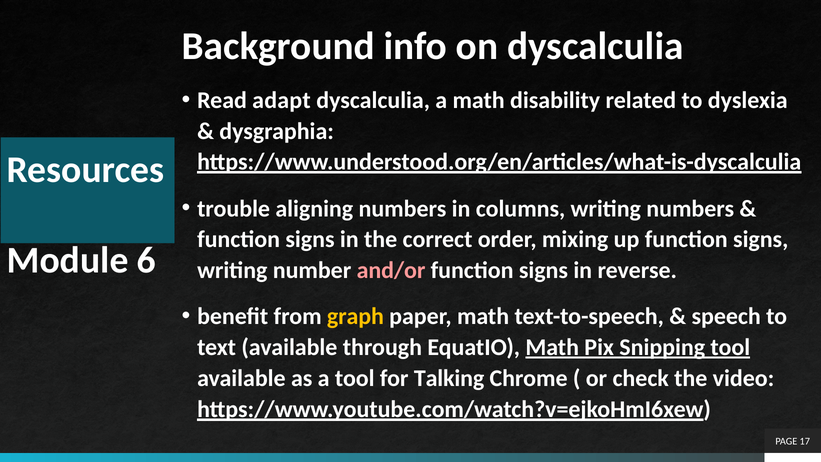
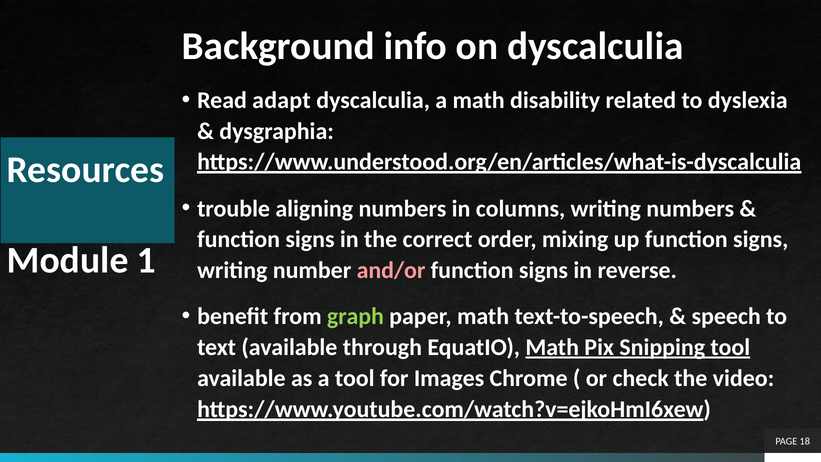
6: 6 -> 1 (146, 260)
graph colour: yellow -> light green (355, 316)
Talking: Talking -> Images (449, 378)
17: 17 -> 18 (805, 441)
